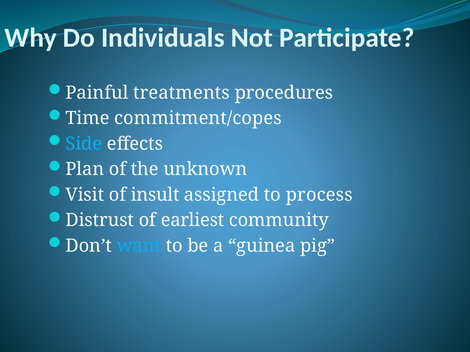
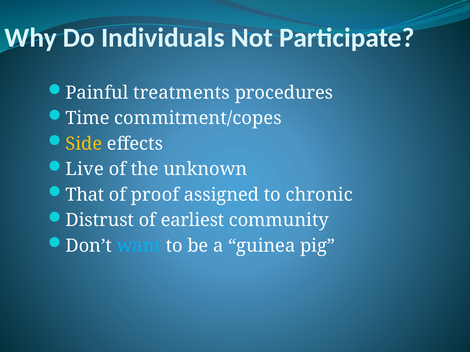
Side colour: light blue -> yellow (84, 144)
Plan: Plan -> Live (85, 169)
Visit: Visit -> That (85, 195)
insult: insult -> proof (155, 195)
process: process -> chronic (319, 195)
